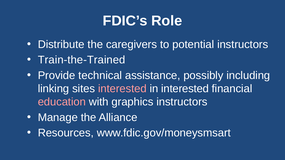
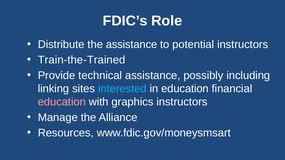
the caregivers: caregivers -> assistance (132, 44)
interested colour: pink -> light blue (122, 89)
in interested: interested -> education (185, 89)
